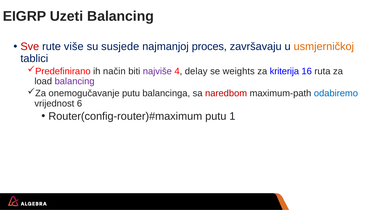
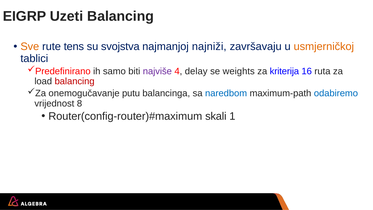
Sve colour: red -> orange (30, 47)
više: više -> tens (74, 47)
susjede: susjede -> svojstva (120, 47)
proces: proces -> najniži (209, 47)
način: način -> samo (114, 71)
balancing colour: purple -> red (75, 81)
naredbom colour: red -> blue (226, 93)
6: 6 -> 8 (79, 103)
putu: putu -> skali (216, 116)
